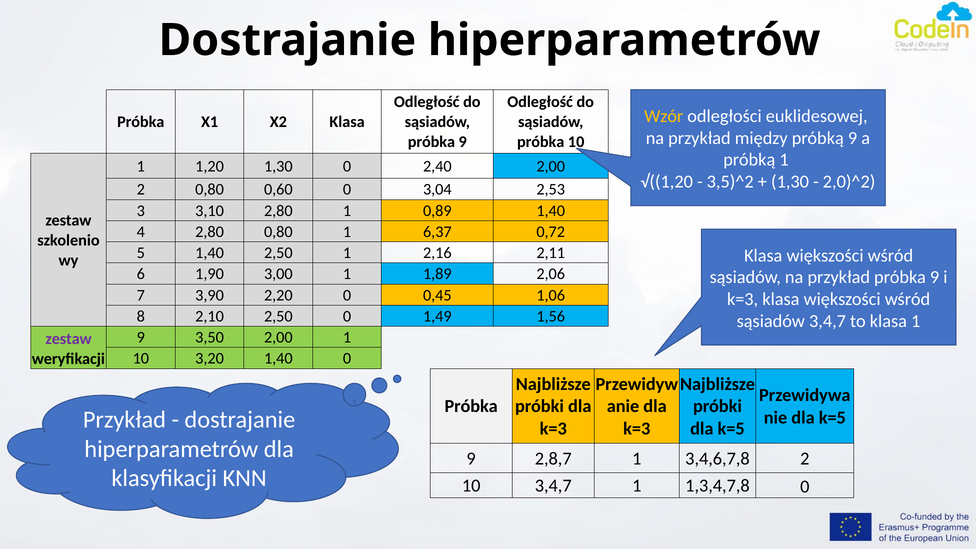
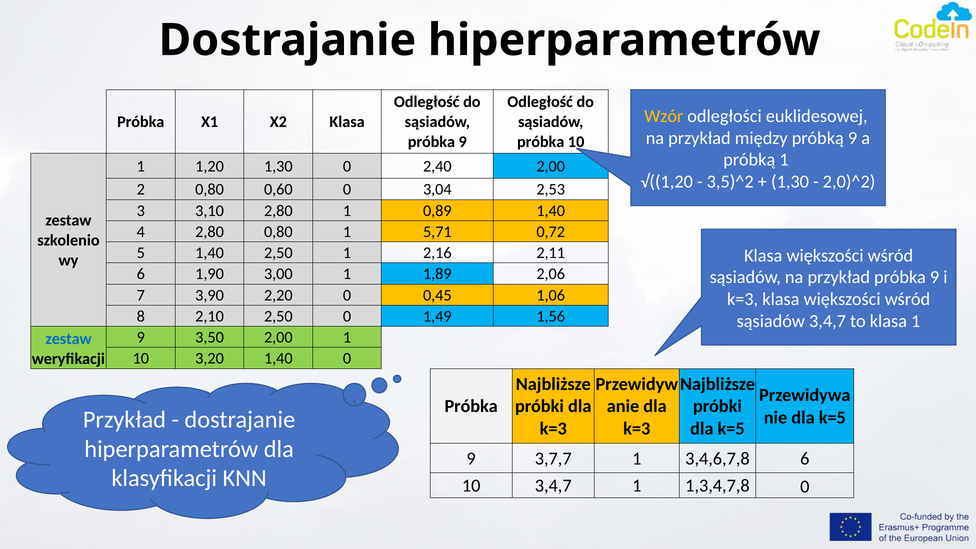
6,37: 6,37 -> 5,71 (437, 232)
zestaw colour: purple -> blue (69, 339)
2,8,7: 2,8,7 -> 3,7,7 (553, 458)
3,4,6,7,8 2: 2 -> 6 (805, 458)
